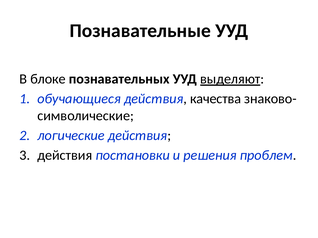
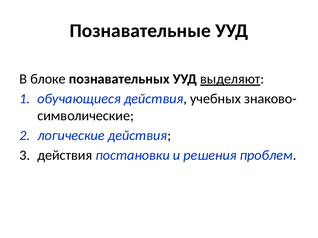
качества: качества -> учебных (215, 99)
